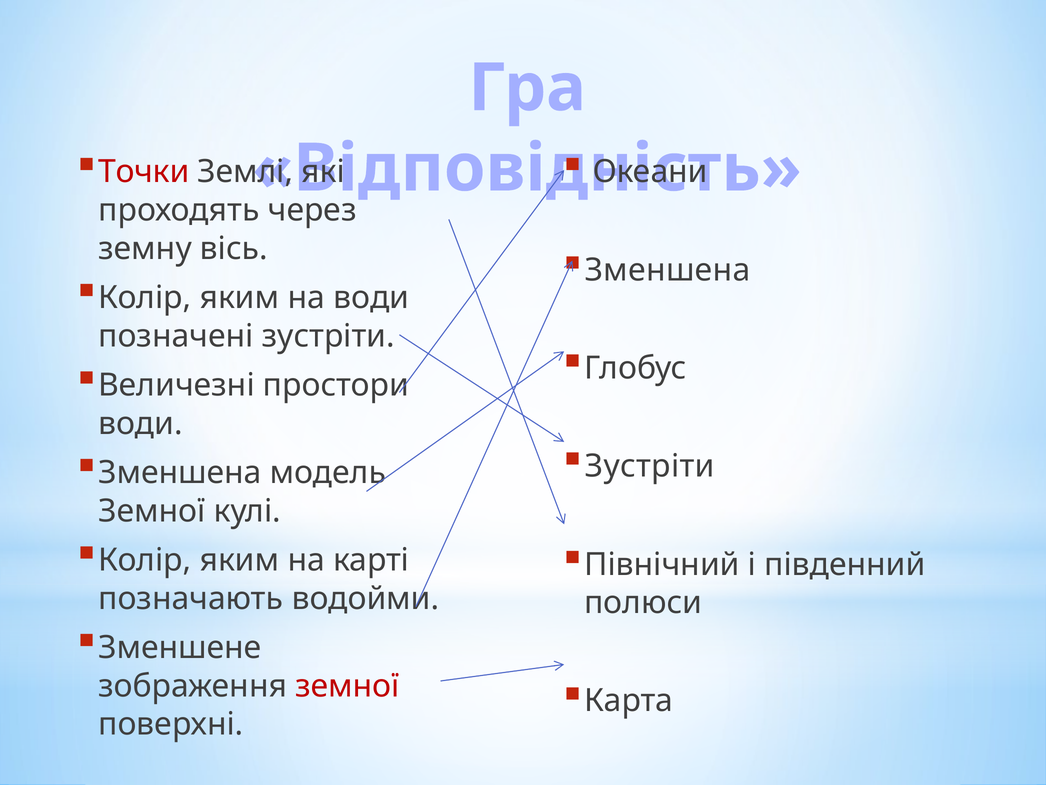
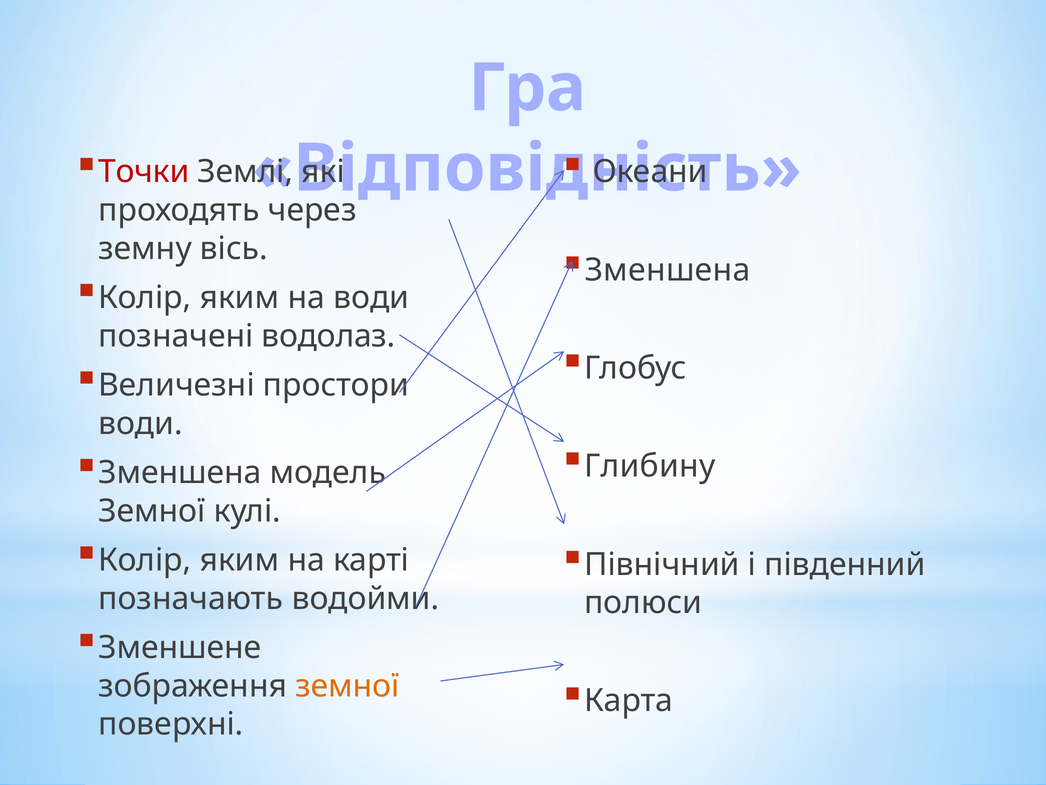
позначені зустріти: зустріти -> водолаз (328, 336)
Зустріти: Зустріти -> Глибину (650, 466)
земної colour: red -> orange (347, 686)
